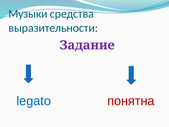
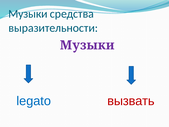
Задание: Задание -> Музыки (87, 45)
понятна: понятна -> вызвать (131, 101)
